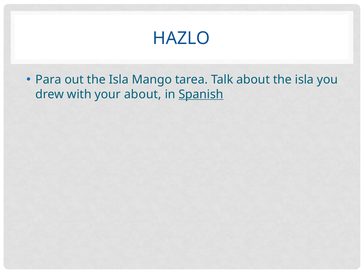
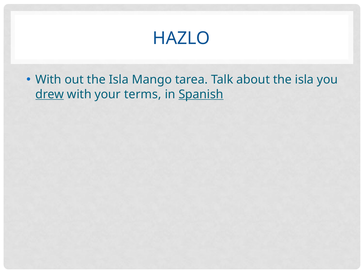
Para: Para -> With (48, 80)
drew underline: none -> present (50, 94)
your about: about -> terms (143, 94)
